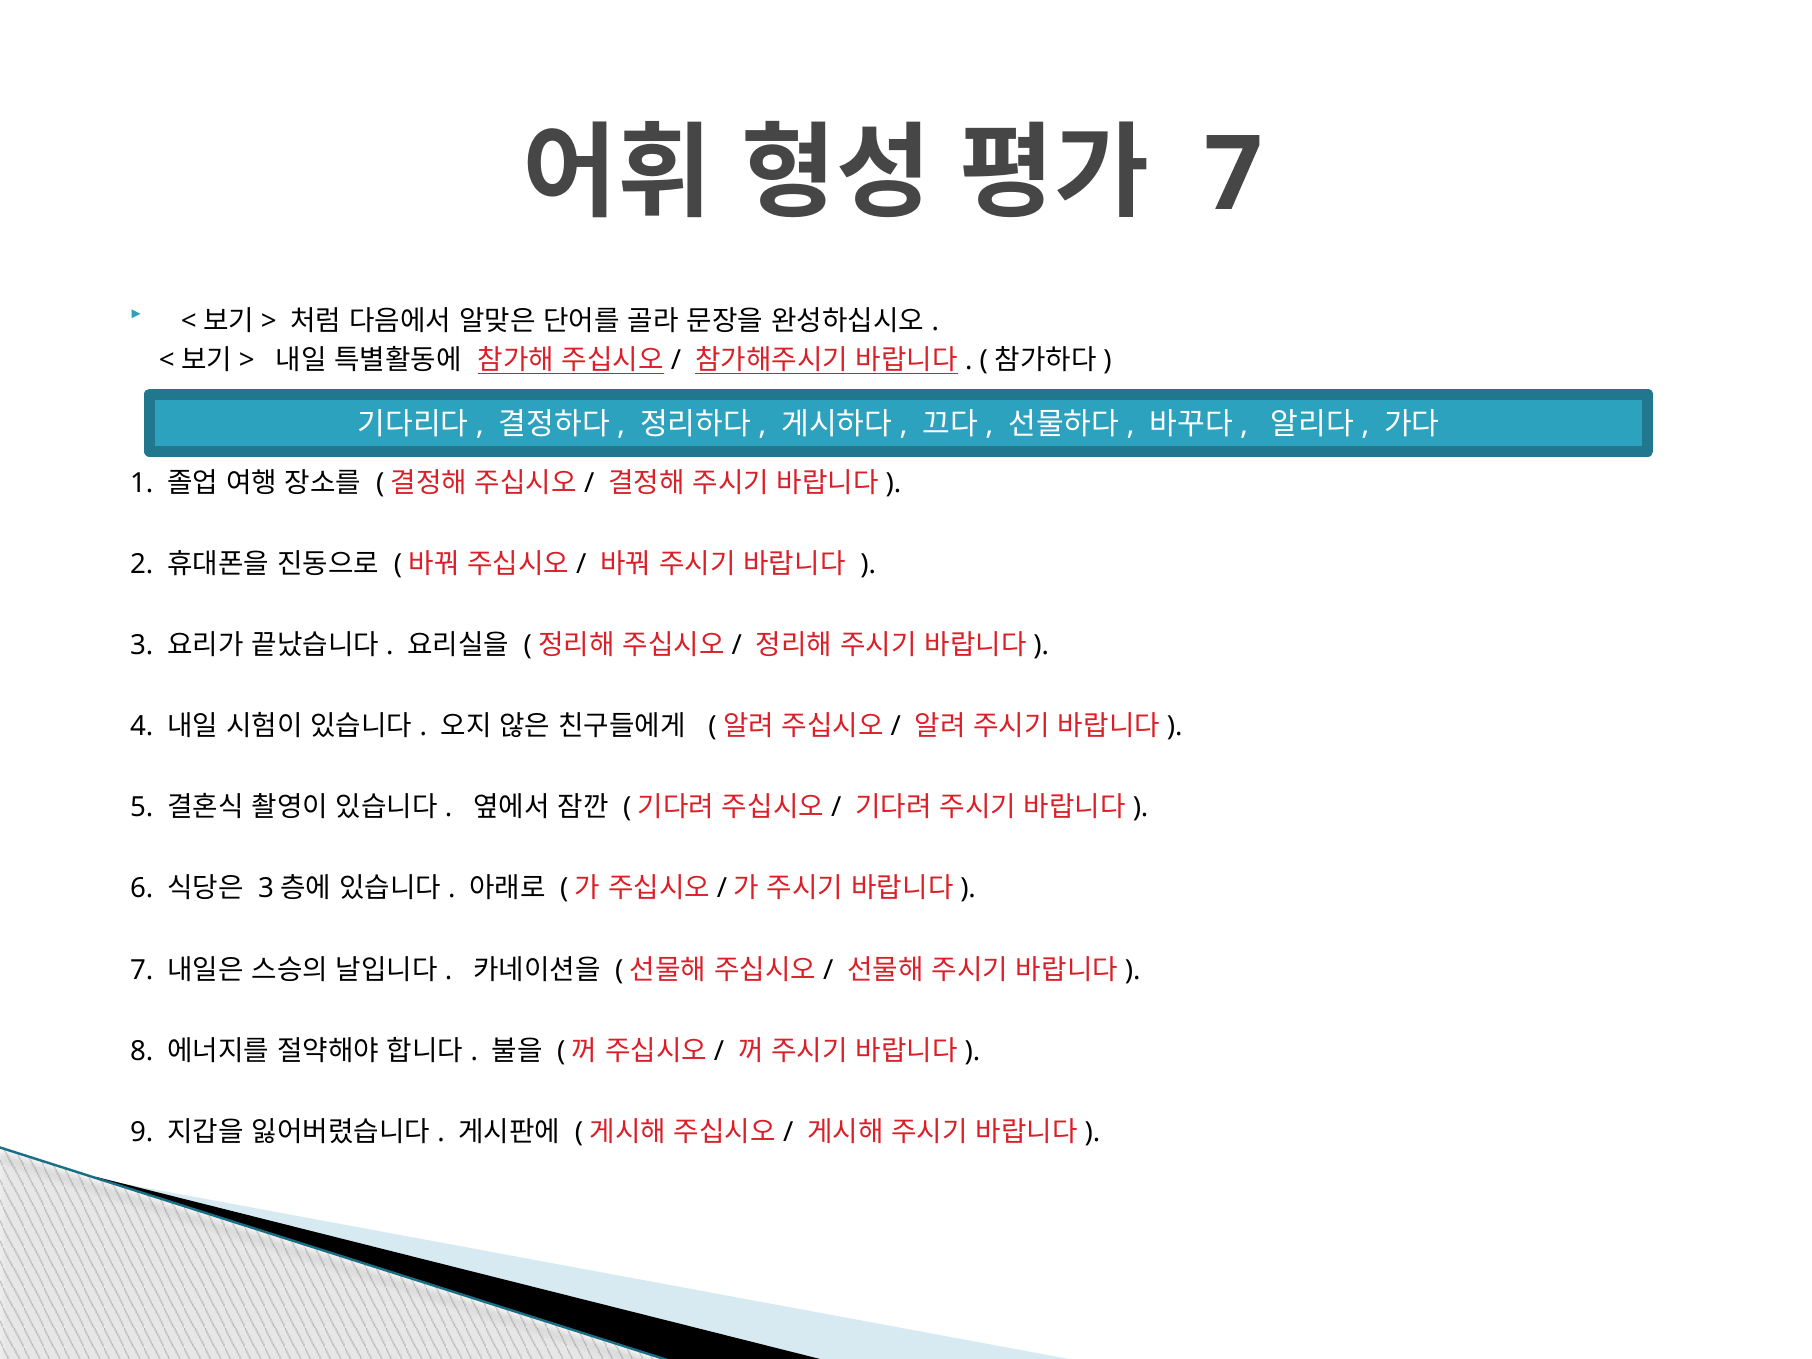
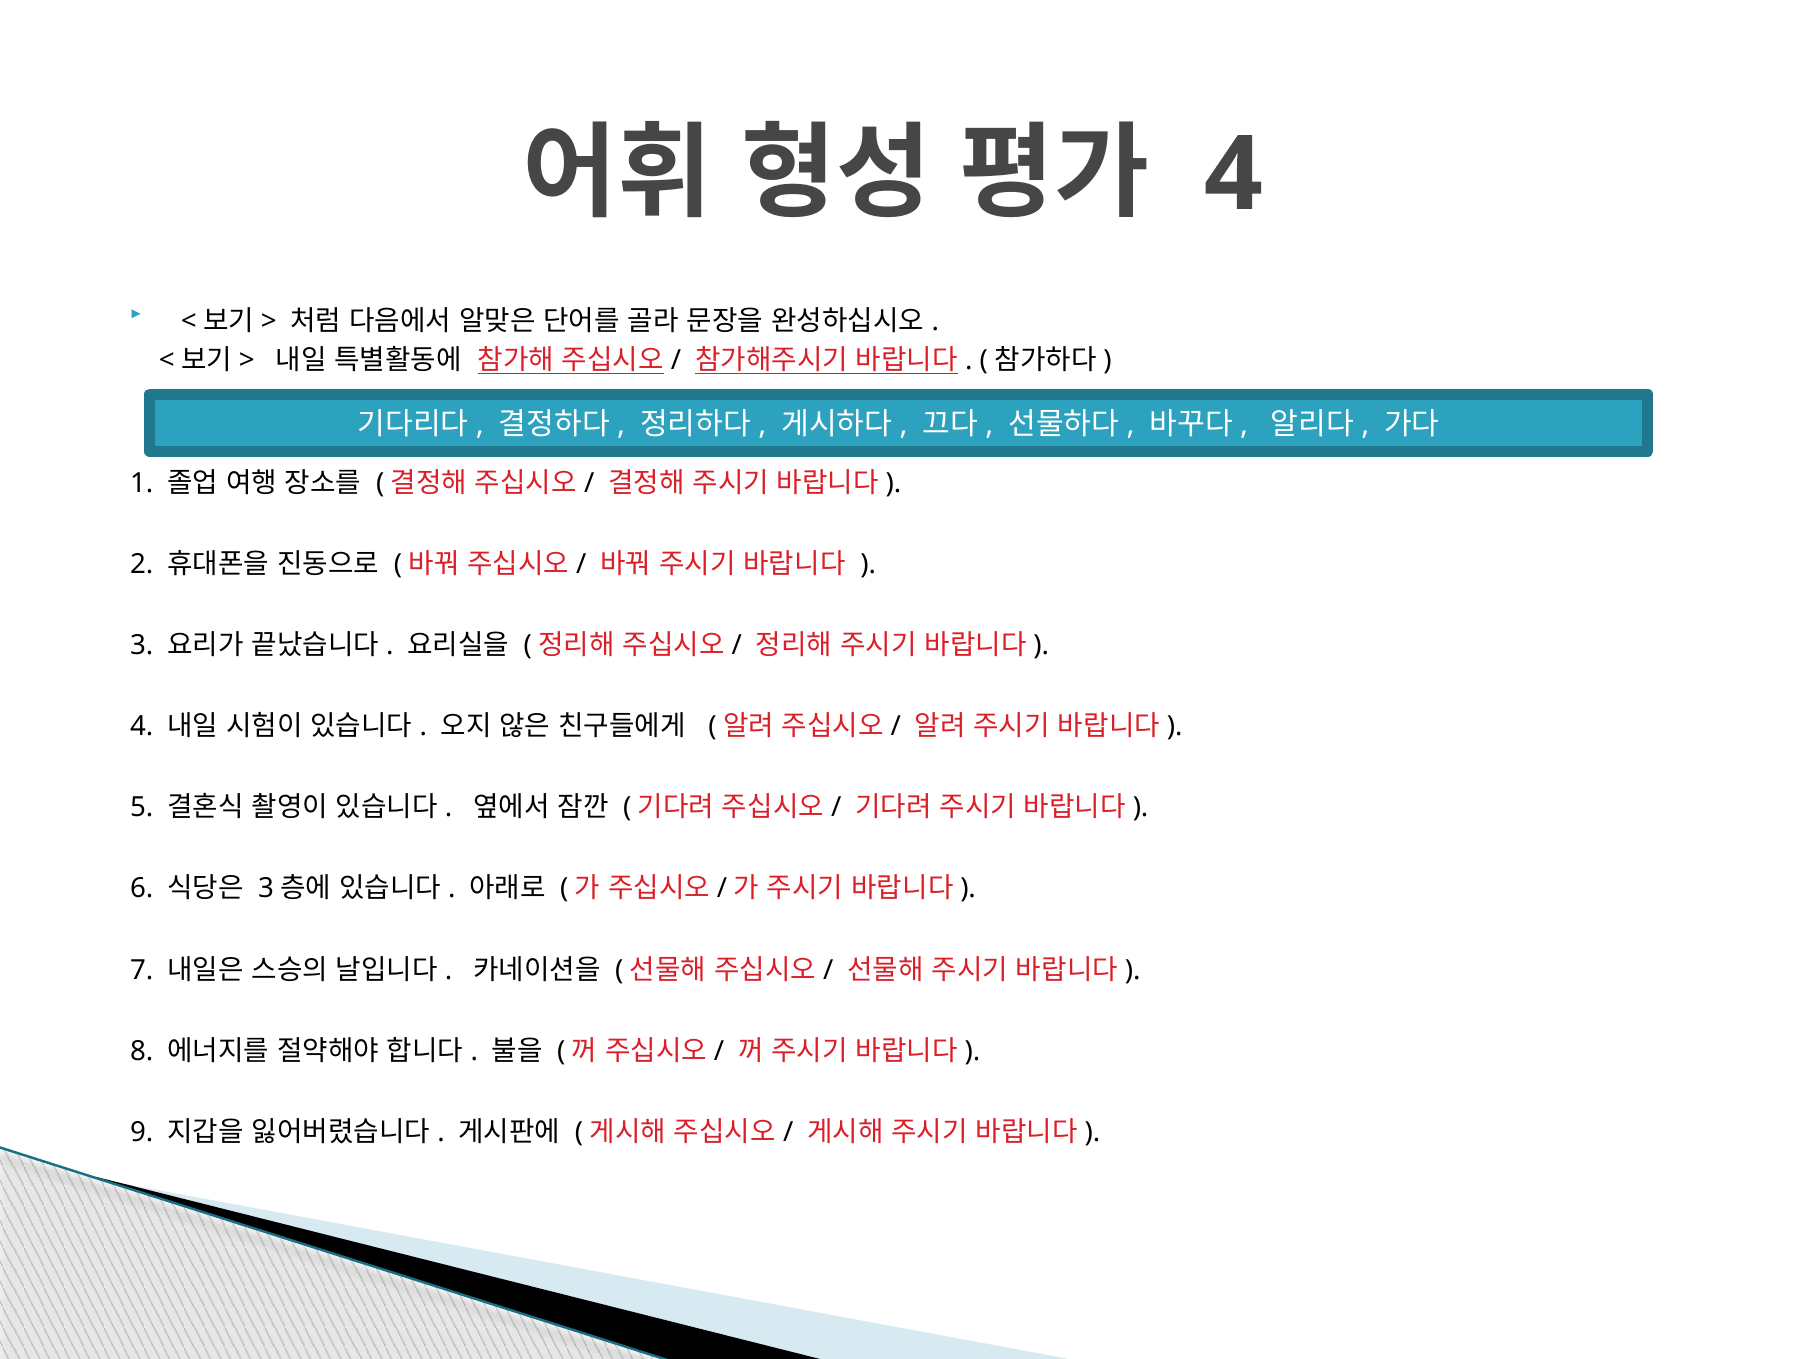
7: 7 -> 4 (1233, 175)
